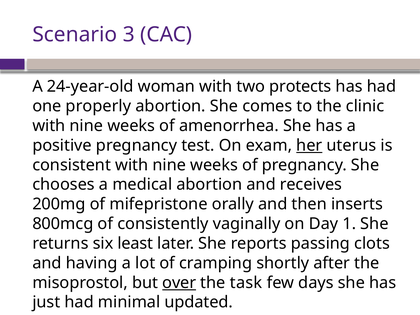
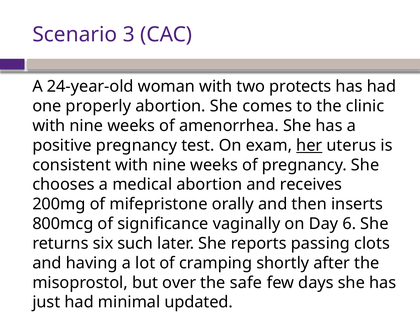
consistently: consistently -> significance (163, 224)
1: 1 -> 6 (349, 224)
least: least -> such (135, 243)
over underline: present -> none (179, 283)
task: task -> safe (246, 283)
